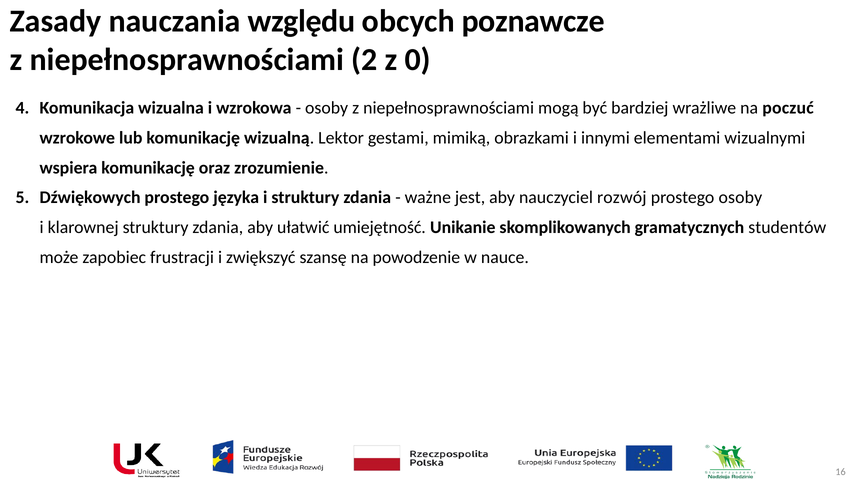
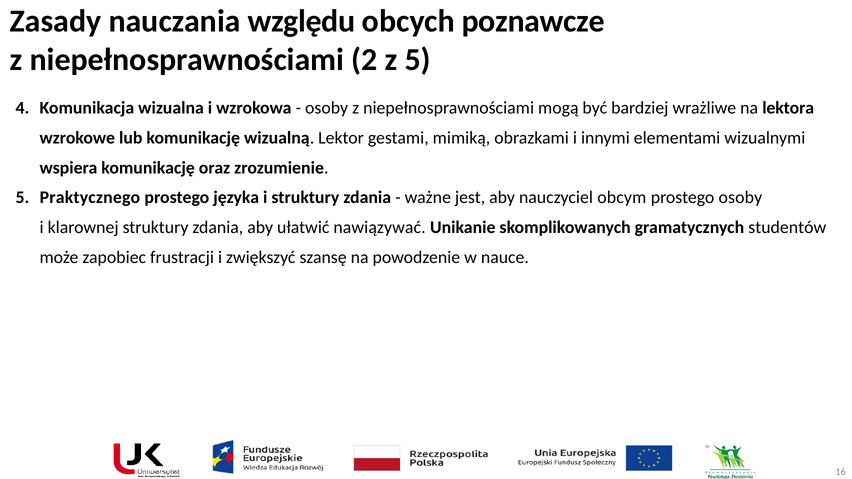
z 0: 0 -> 5 (418, 60)
poczuć: poczuć -> lektora (788, 108)
Dźwiękowych: Dźwiękowych -> Praktycznego (90, 198)
rozwój: rozwój -> obcym (622, 198)
umiejętność: umiejętność -> nawiązywać (380, 228)
